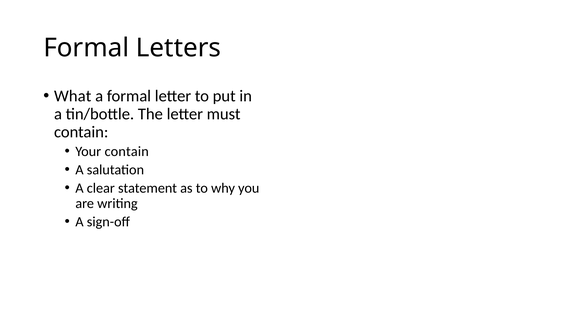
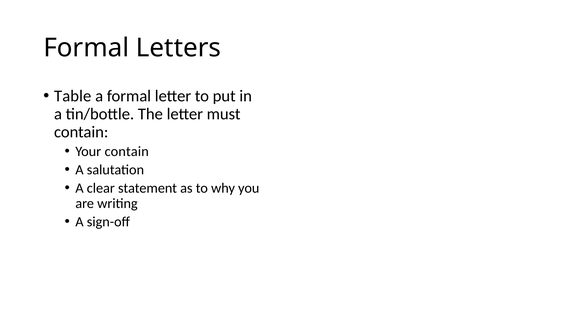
What: What -> Table (73, 96)
